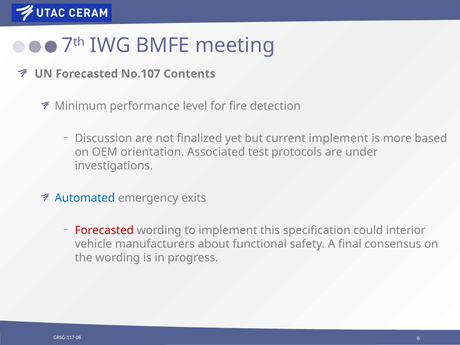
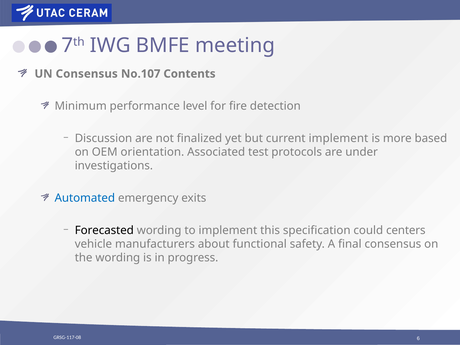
UN Forecasted: Forecasted -> Consensus (87, 74)
Forecasted colour: red -> black (104, 230)
interior: interior -> centers (406, 230)
